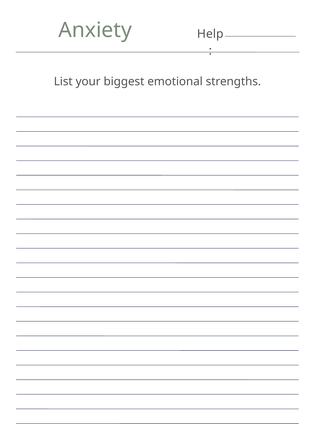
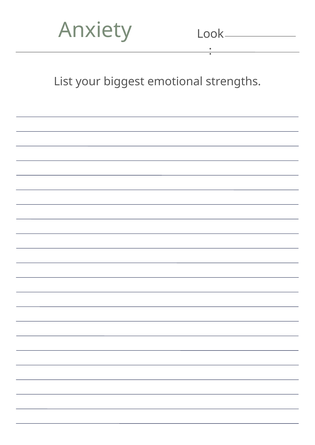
Help: Help -> Look (210, 34)
